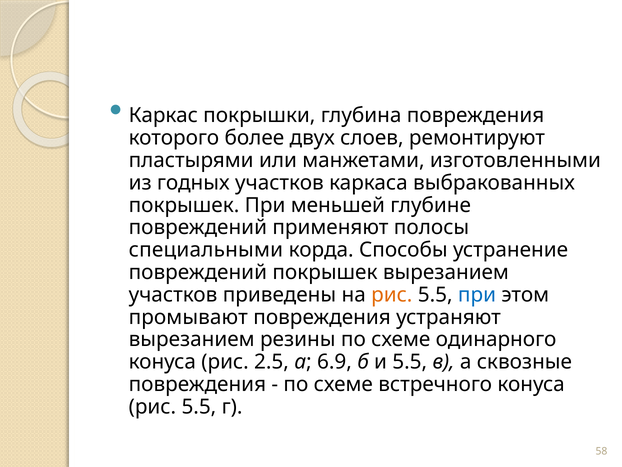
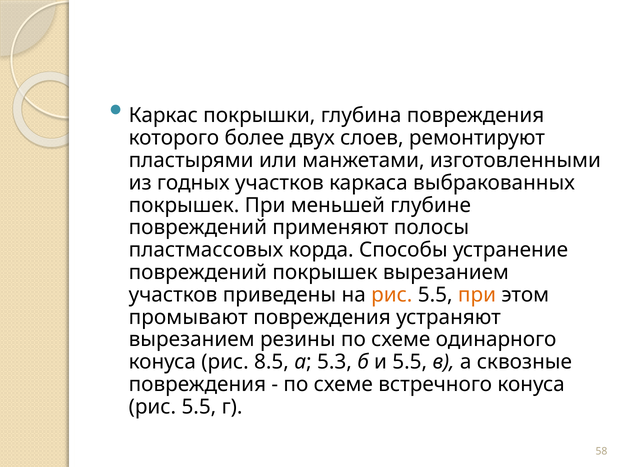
специальными: специальными -> пластмассовых (206, 250)
при colour: blue -> orange (477, 295)
2.5: 2.5 -> 8.5 (271, 362)
6.9: 6.9 -> 5.3 (334, 362)
